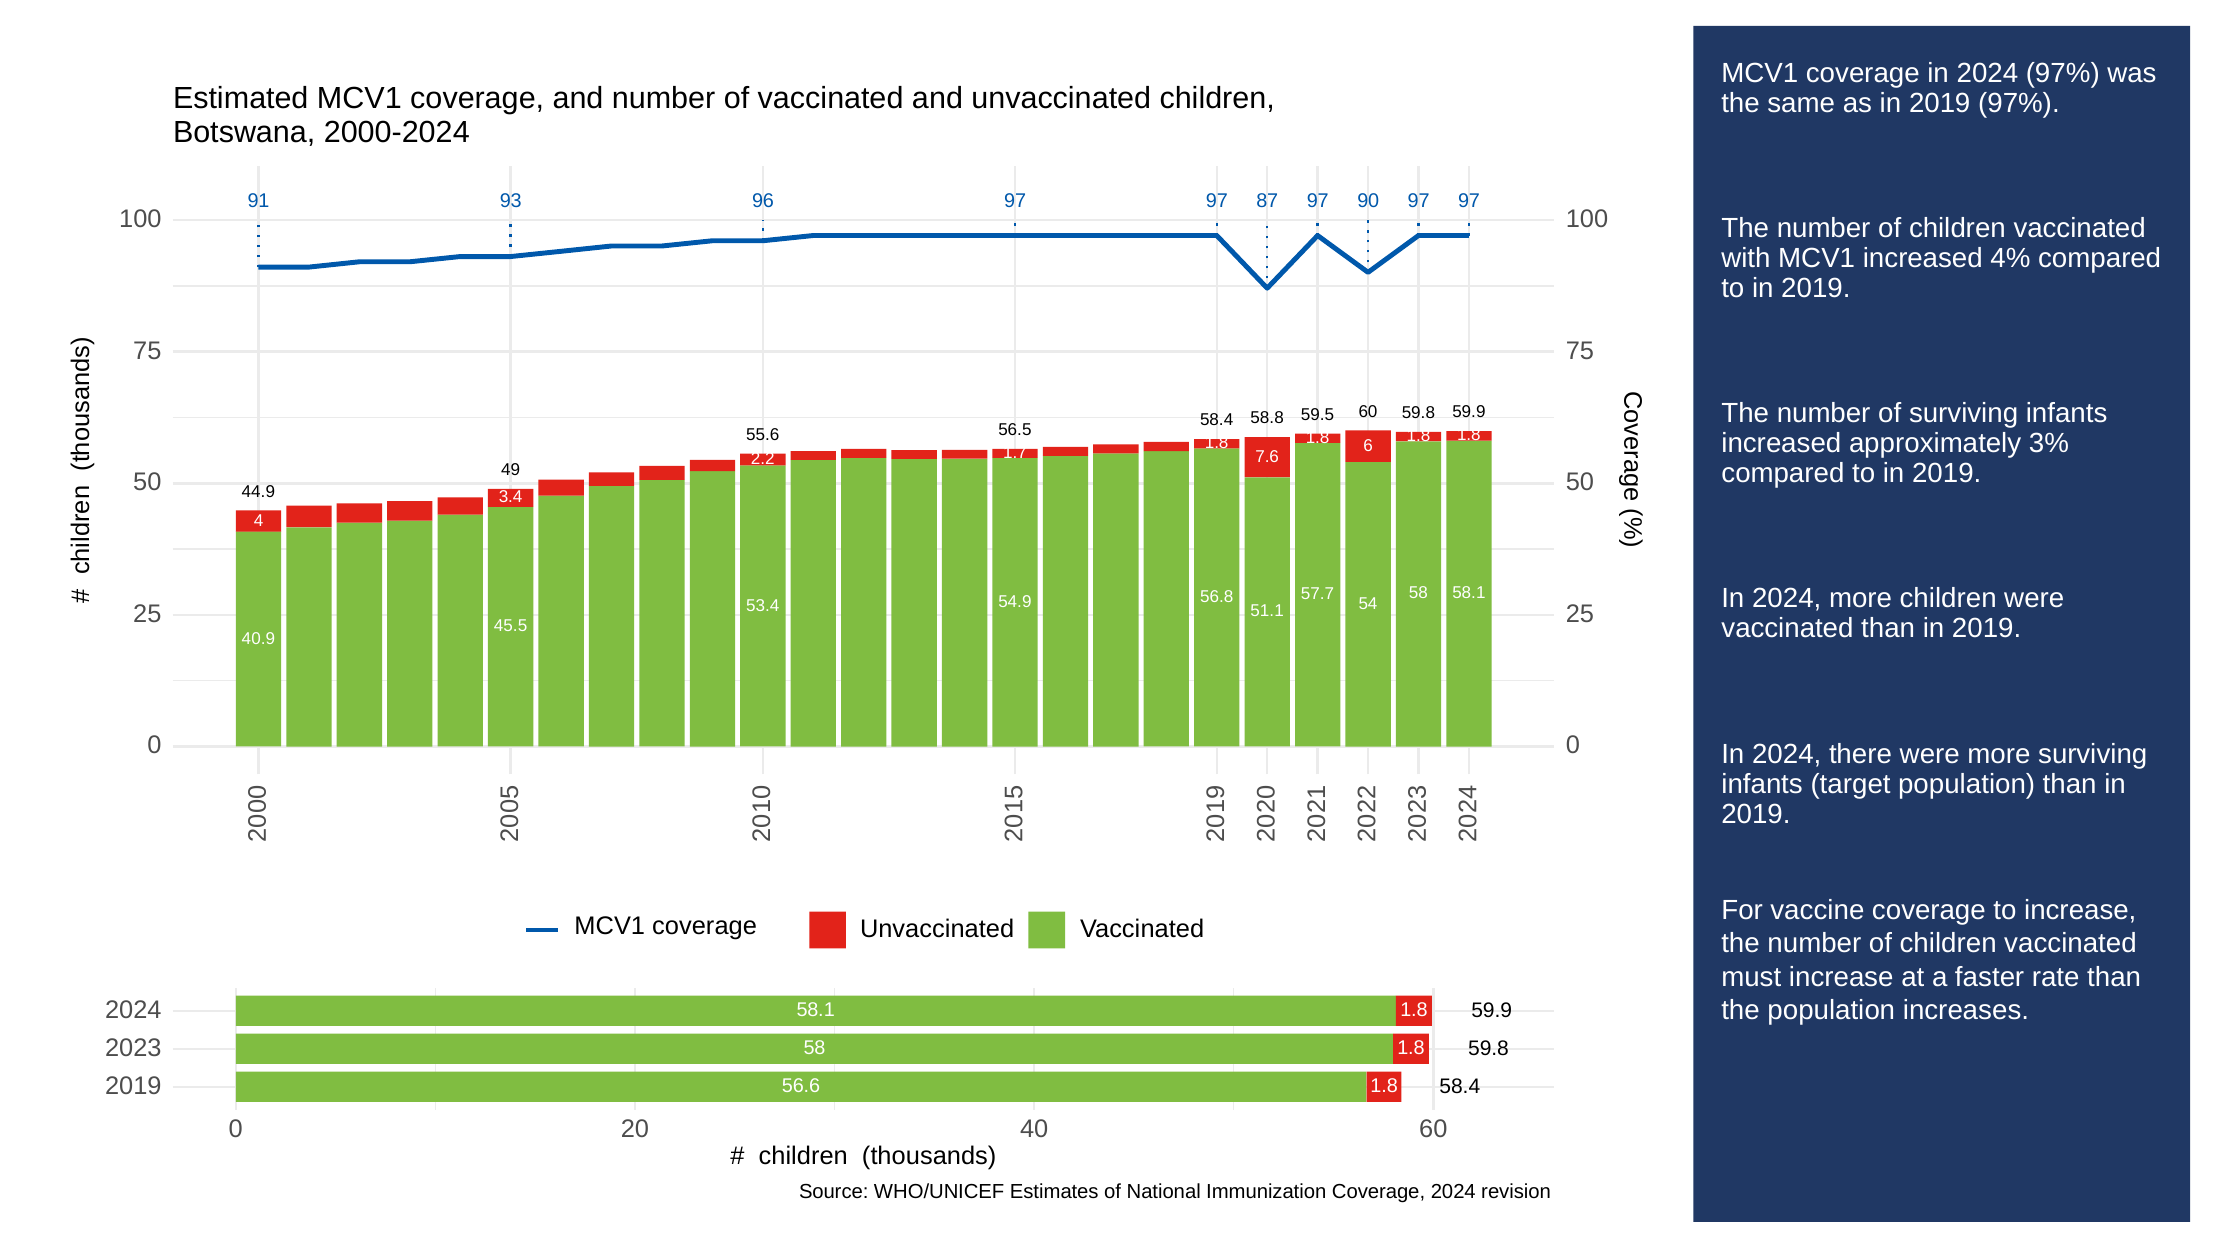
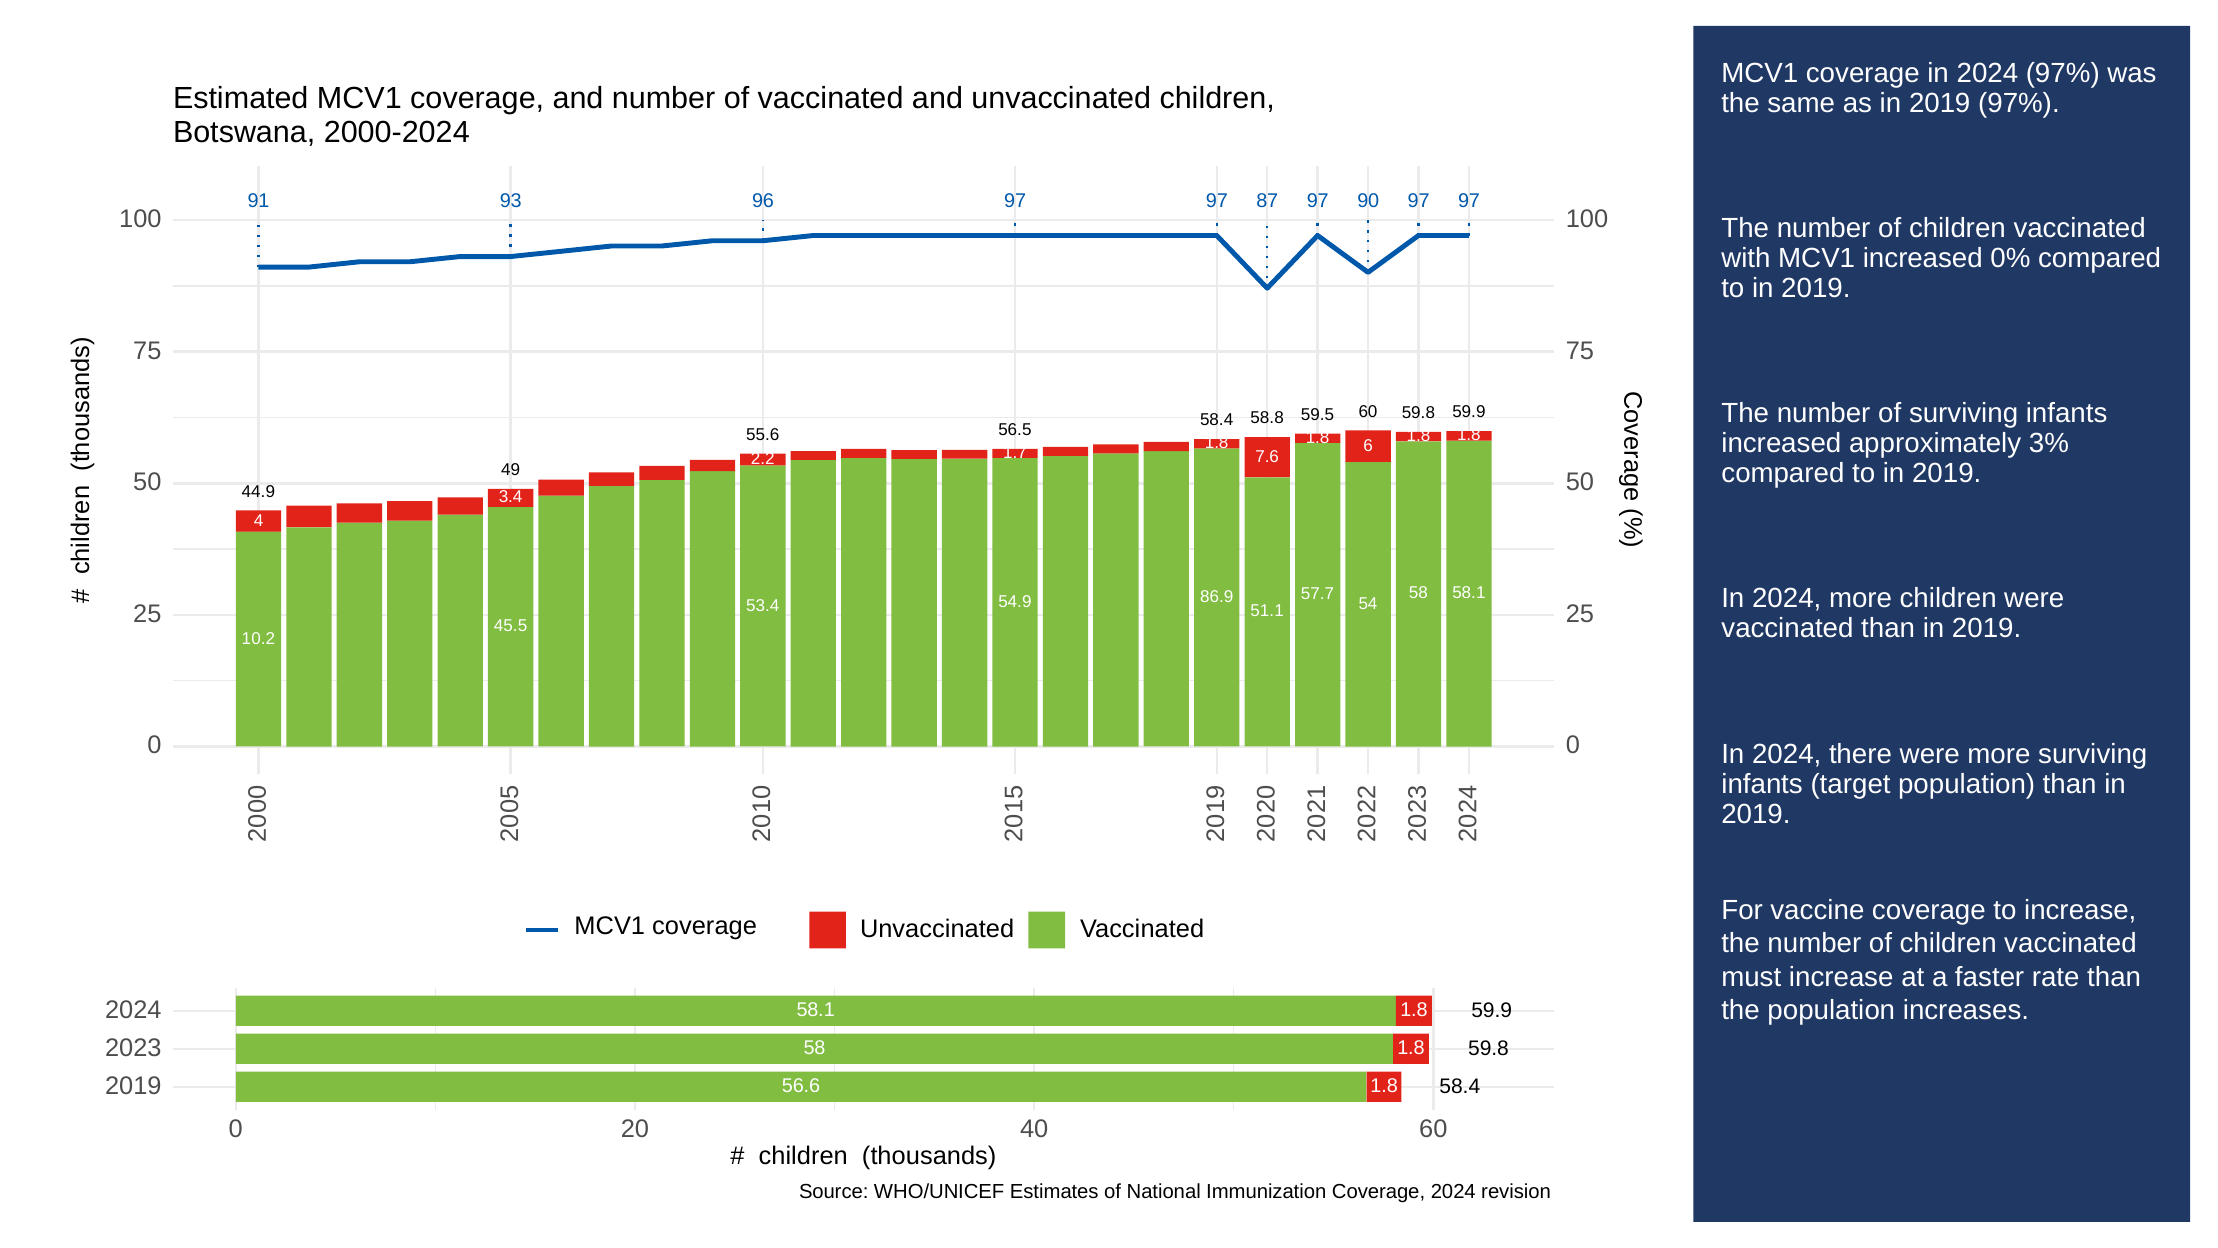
4%: 4% -> 0% (2010, 258)
56.8: 56.8 -> 86.9 (1217, 597)
40.9: 40.9 -> 10.2 (258, 638)
